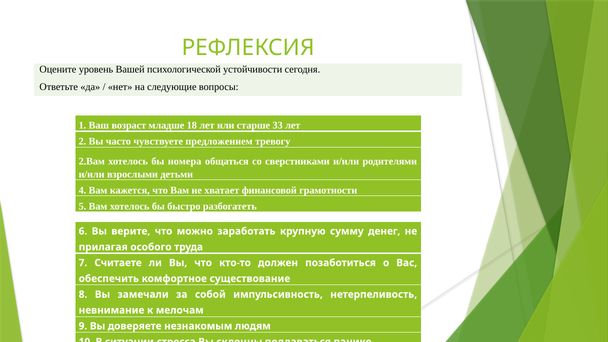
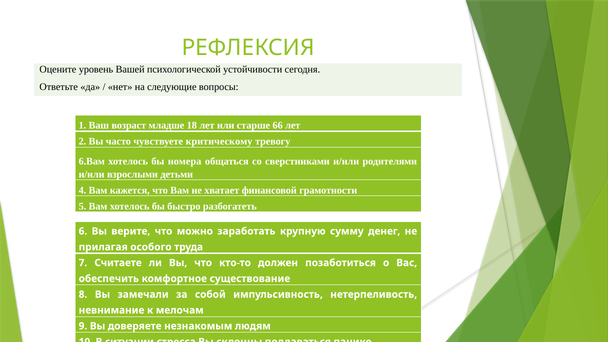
33: 33 -> 66 (278, 126)
предложением: предложением -> критическому (219, 142)
2.Вам: 2.Вам -> 6.Вам (92, 161)
